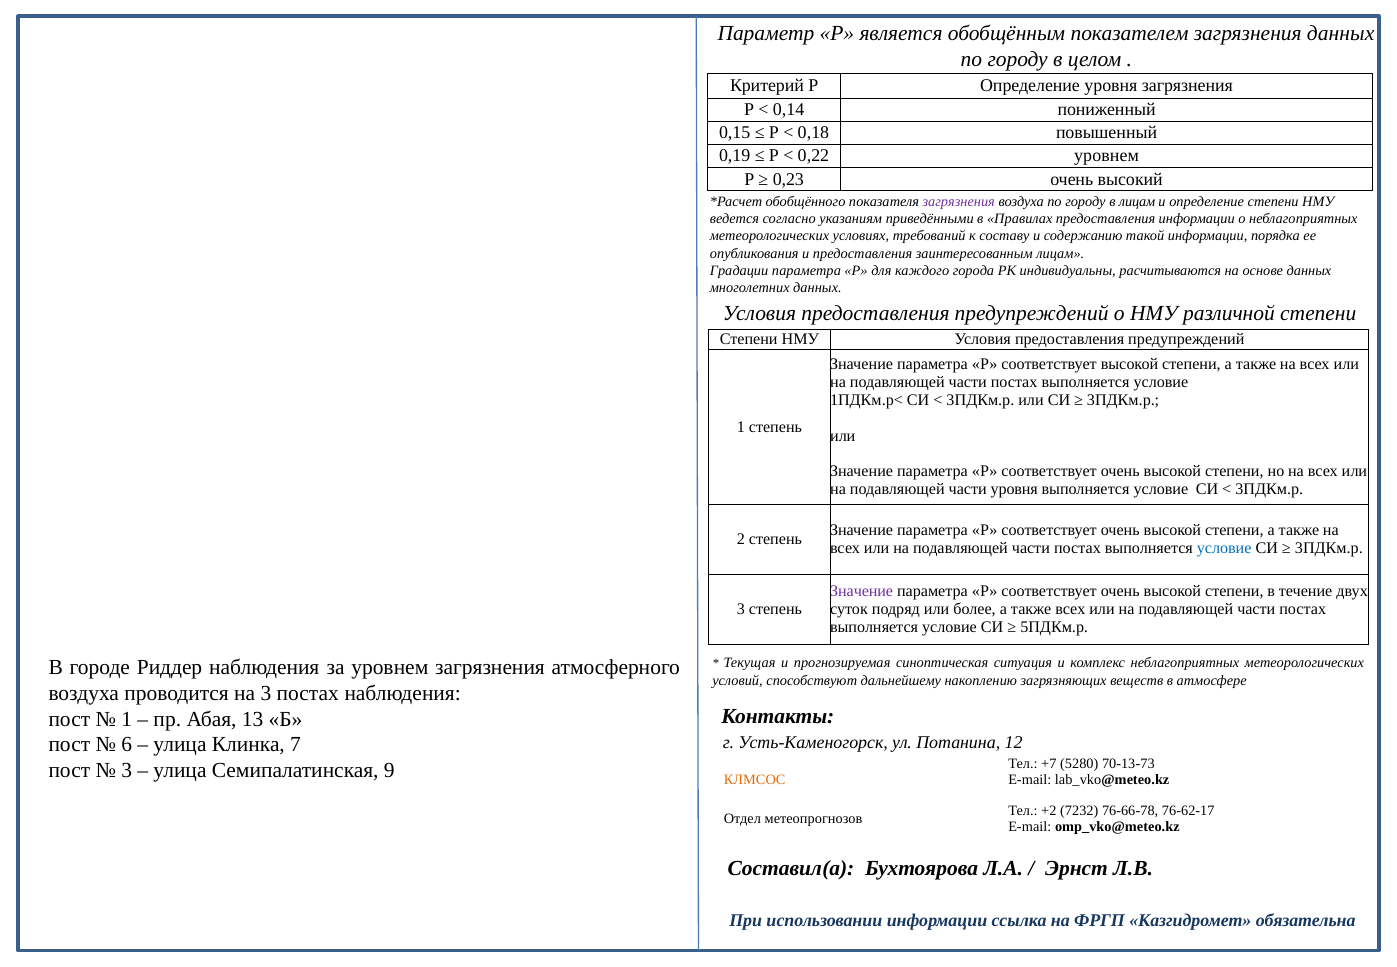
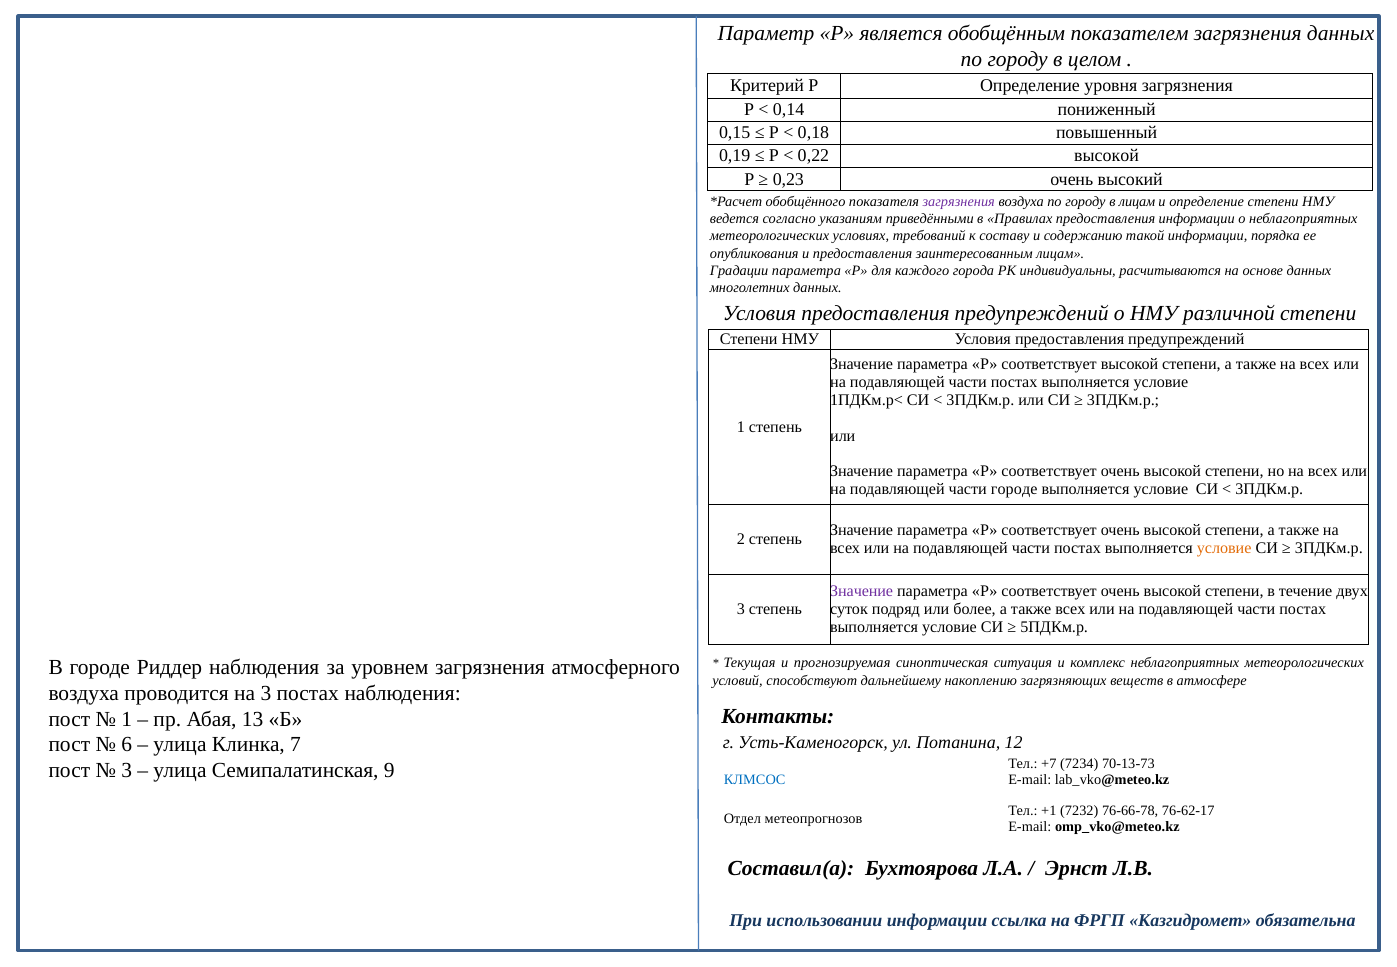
0,22 уровнем: уровнем -> высокой (1107, 156)
части уровня: уровня -> городе (1014, 489)
условие colour: blue -> orange (1224, 548)
5280: 5280 -> 7234 (1079, 764)
КЛМСОС colour: orange -> blue (755, 780)
+2: +2 -> +1 (1049, 811)
